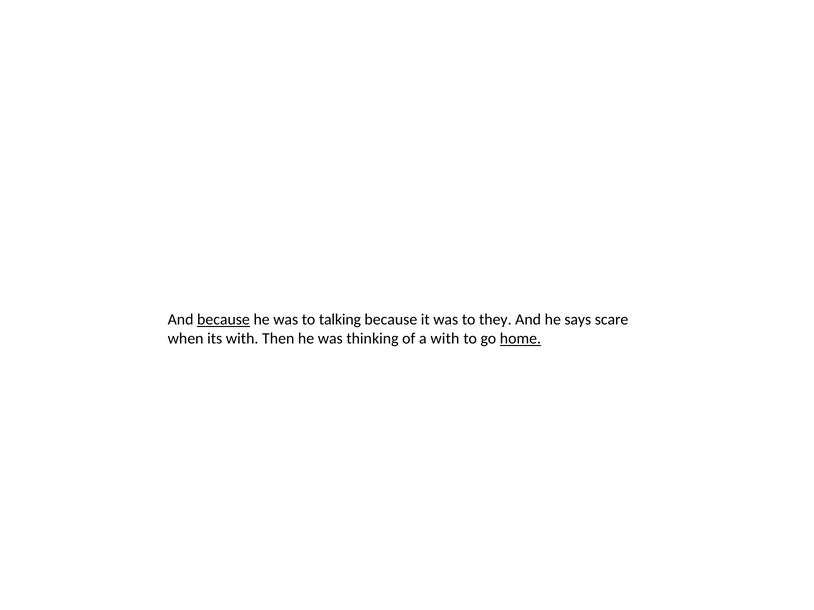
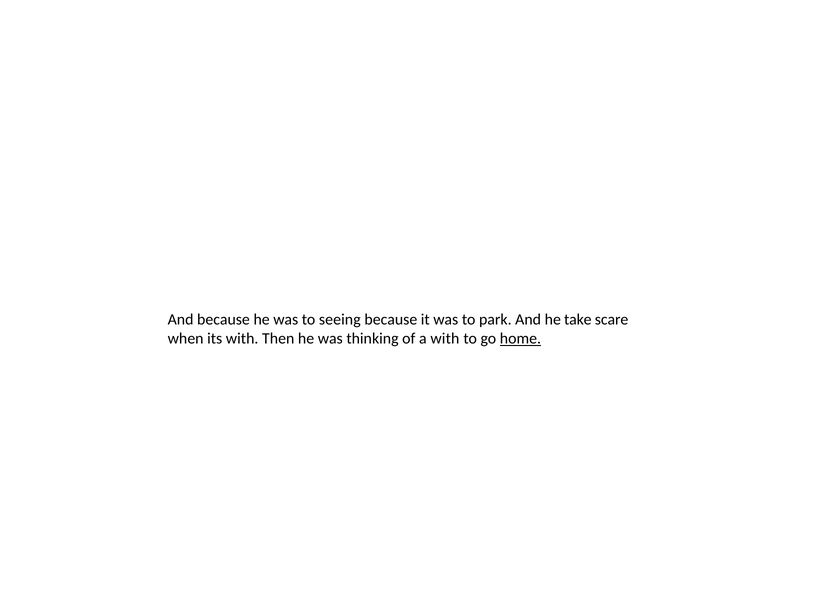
because underline: present -> none (223, 320)
talking: talking -> seeing (340, 320)
they: they -> park (495, 320)
says: says -> take (578, 320)
